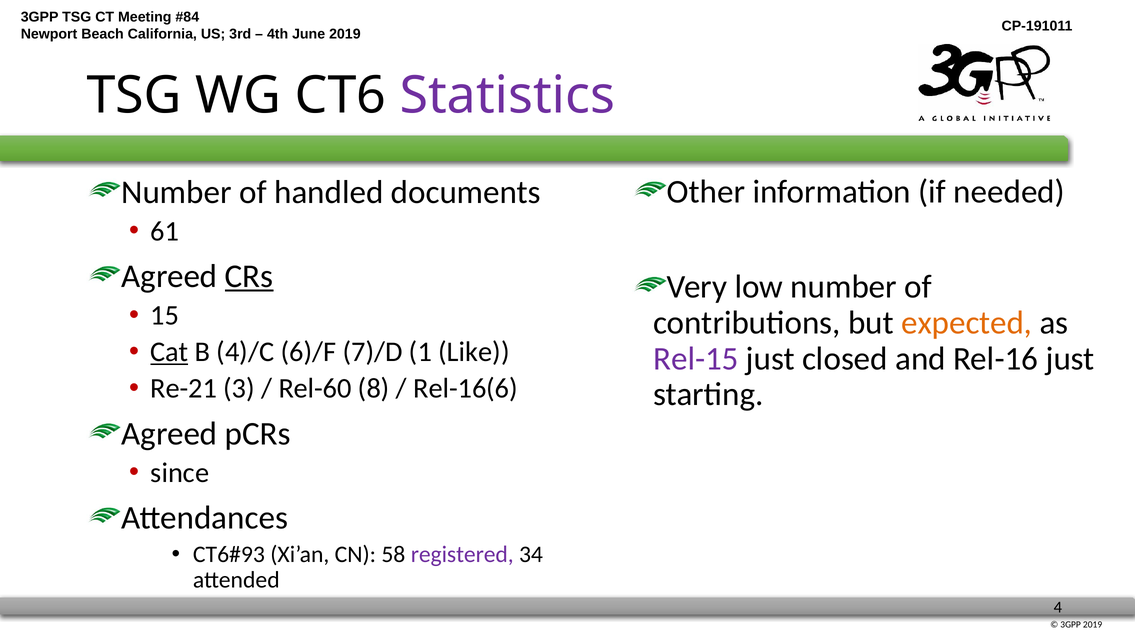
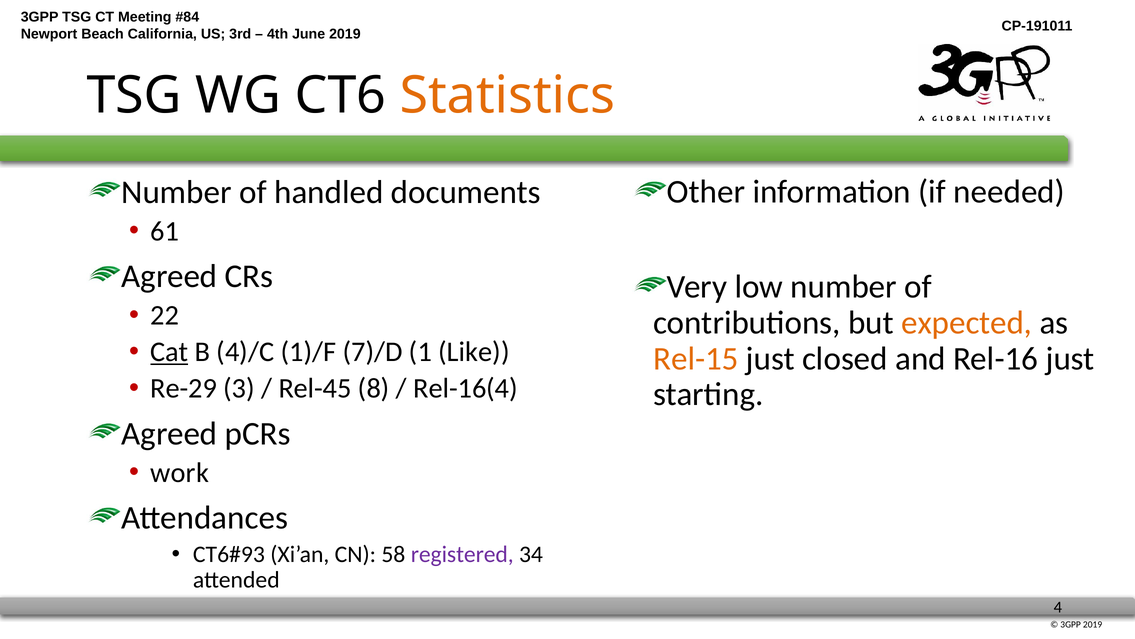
Statistics colour: purple -> orange (507, 95)
CRs underline: present -> none (249, 276)
15: 15 -> 22 (165, 315)
6)/F: 6)/F -> 1)/F (308, 352)
Rel-15 colour: purple -> orange (696, 358)
Re-21: Re-21 -> Re-29 (184, 388)
Rel-60: Rel-60 -> Rel-45 (315, 388)
Rel-16(6: Rel-16(6 -> Rel-16(4 (466, 388)
since: since -> work (180, 472)
